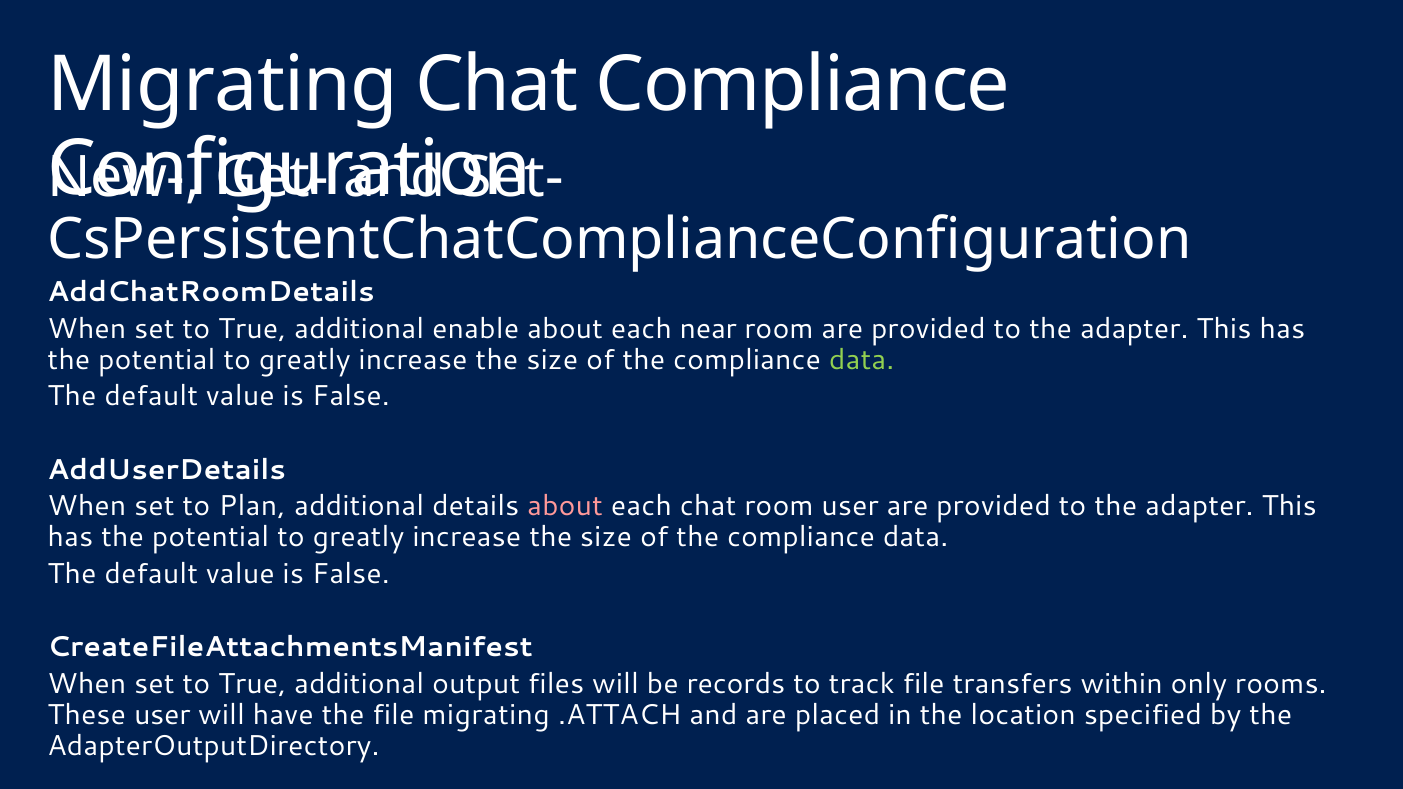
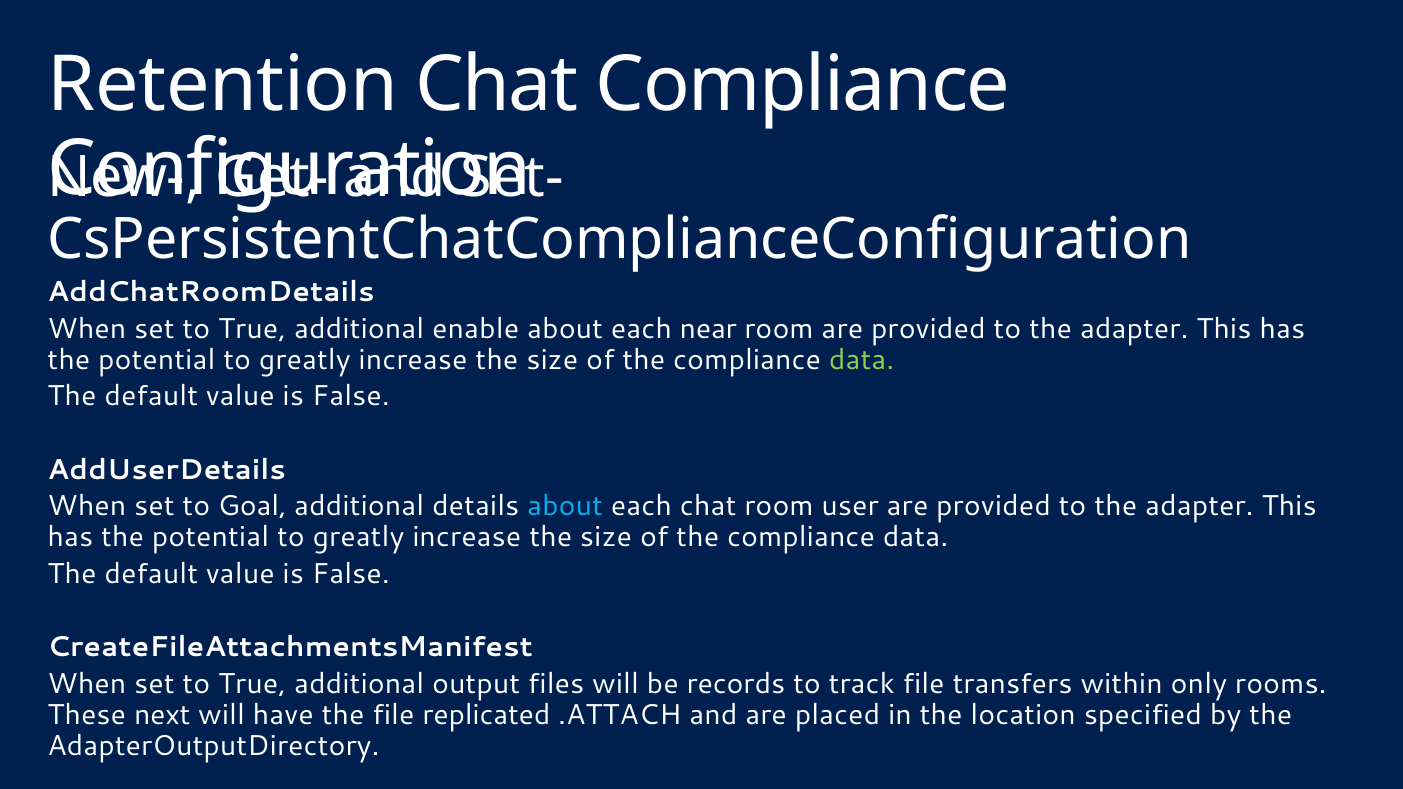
Migrating: Migrating -> Retention (223, 85)
Plan: Plan -> Goal (252, 506)
about colour: pink -> light blue (565, 506)
These user: user -> next (162, 715)
file migrating: migrating -> replicated (486, 715)
